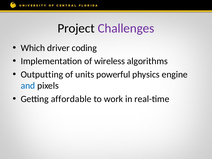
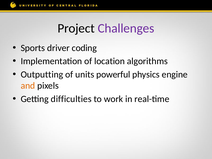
Which: Which -> Sports (33, 48)
wireless: wireless -> location (110, 61)
and colour: blue -> orange (28, 86)
affordable: affordable -> difficulties (71, 99)
